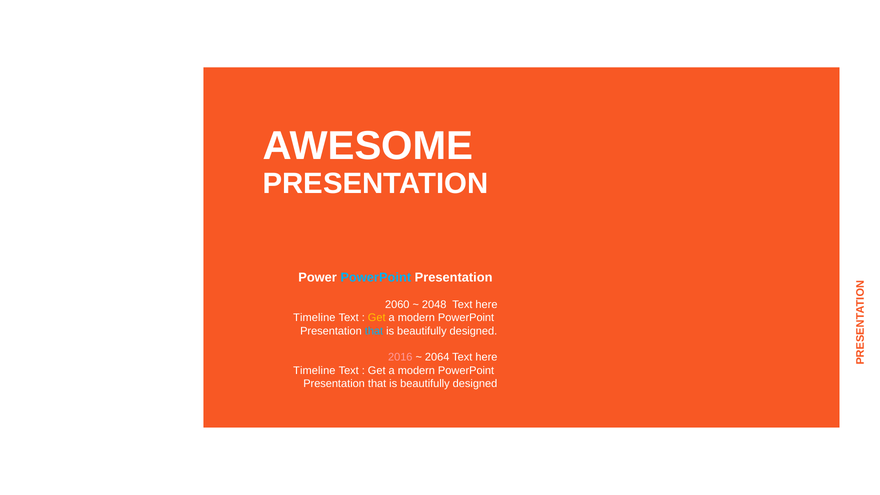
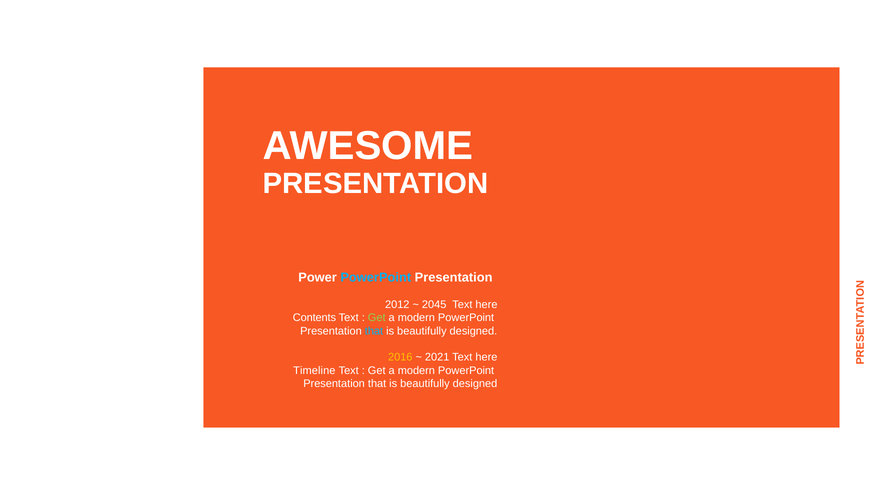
2060: 2060 -> 2012 (397, 305)
2048: 2048 -> 2045 (434, 305)
Timeline: Timeline -> Contents (314, 318)
Get colour: yellow -> light green (377, 318)
2016 colour: pink -> yellow (400, 357)
2064: 2064 -> 2021 (437, 357)
